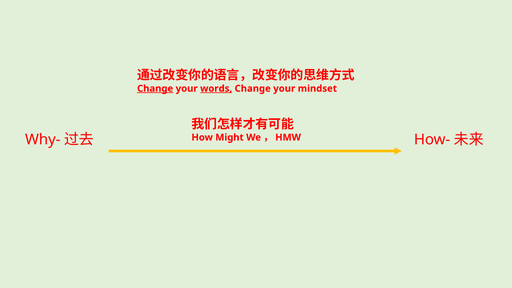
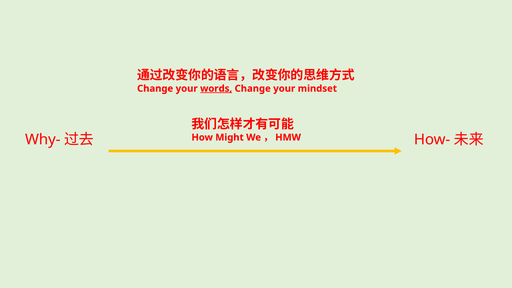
Change underline: present -> none (155, 89)
